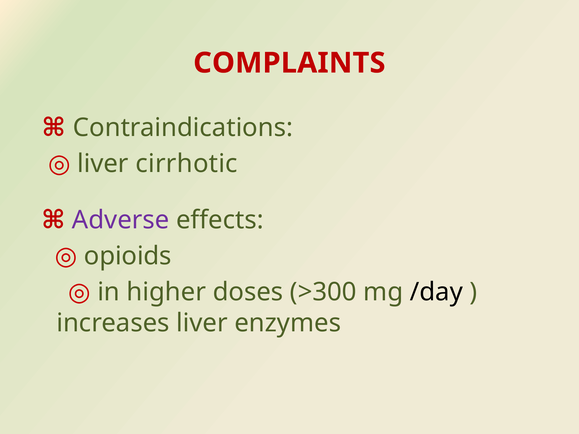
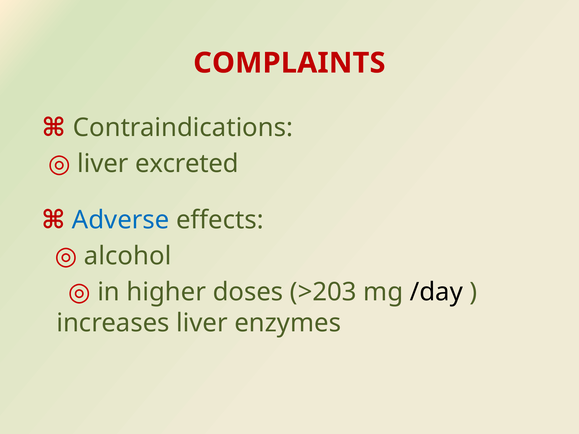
cirrhotic: cirrhotic -> excreted (187, 164)
Adverse colour: purple -> blue (121, 220)
opioids: opioids -> alcohol (128, 256)
>300: >300 -> >203 (323, 292)
